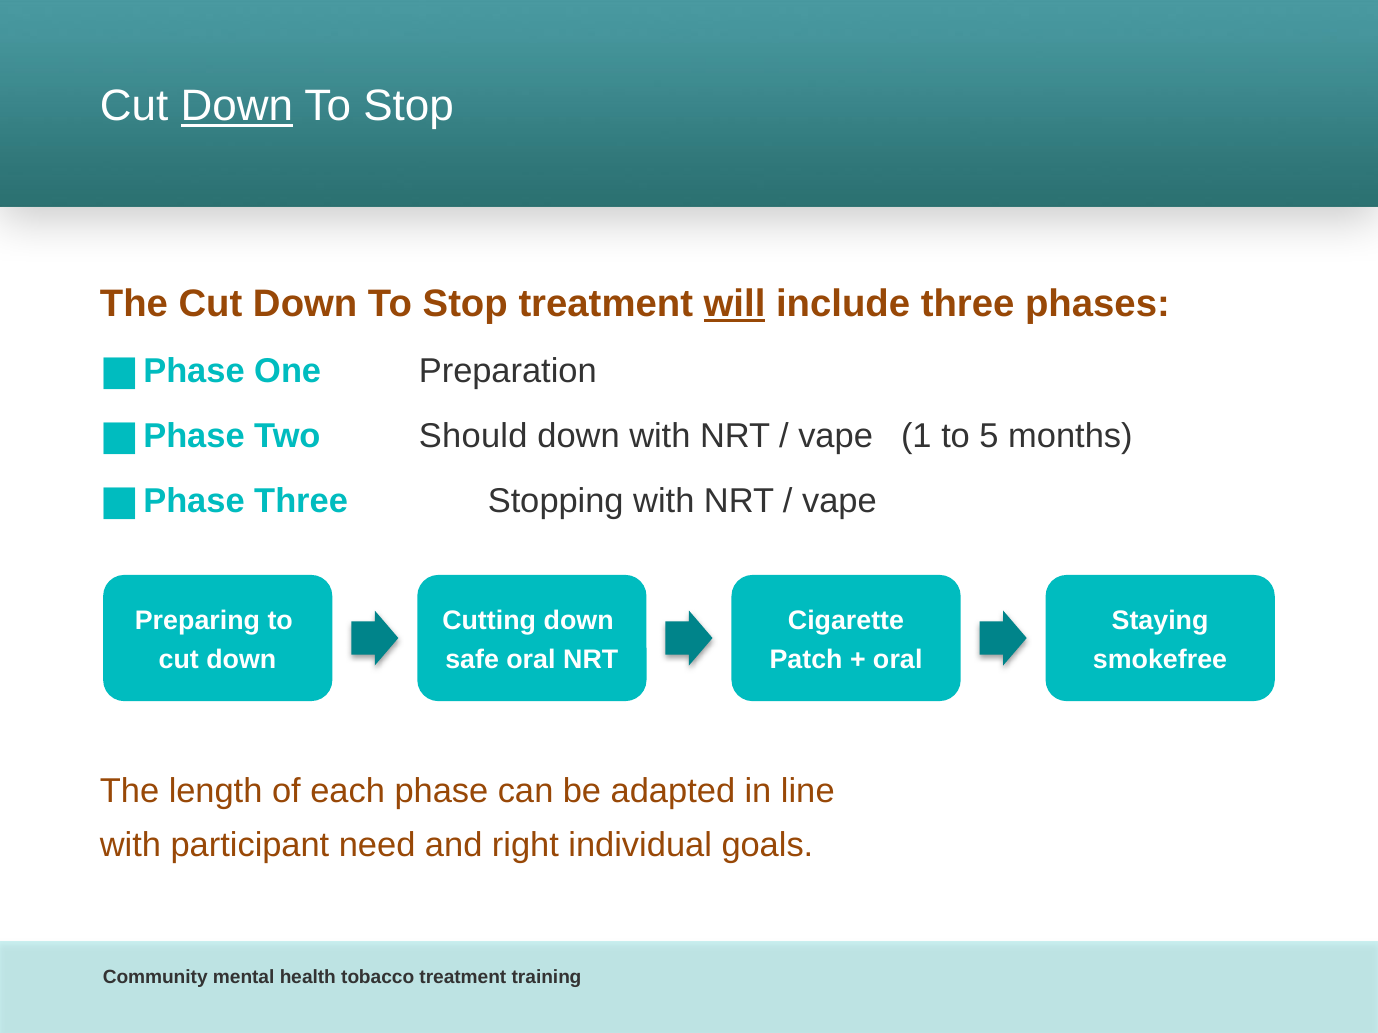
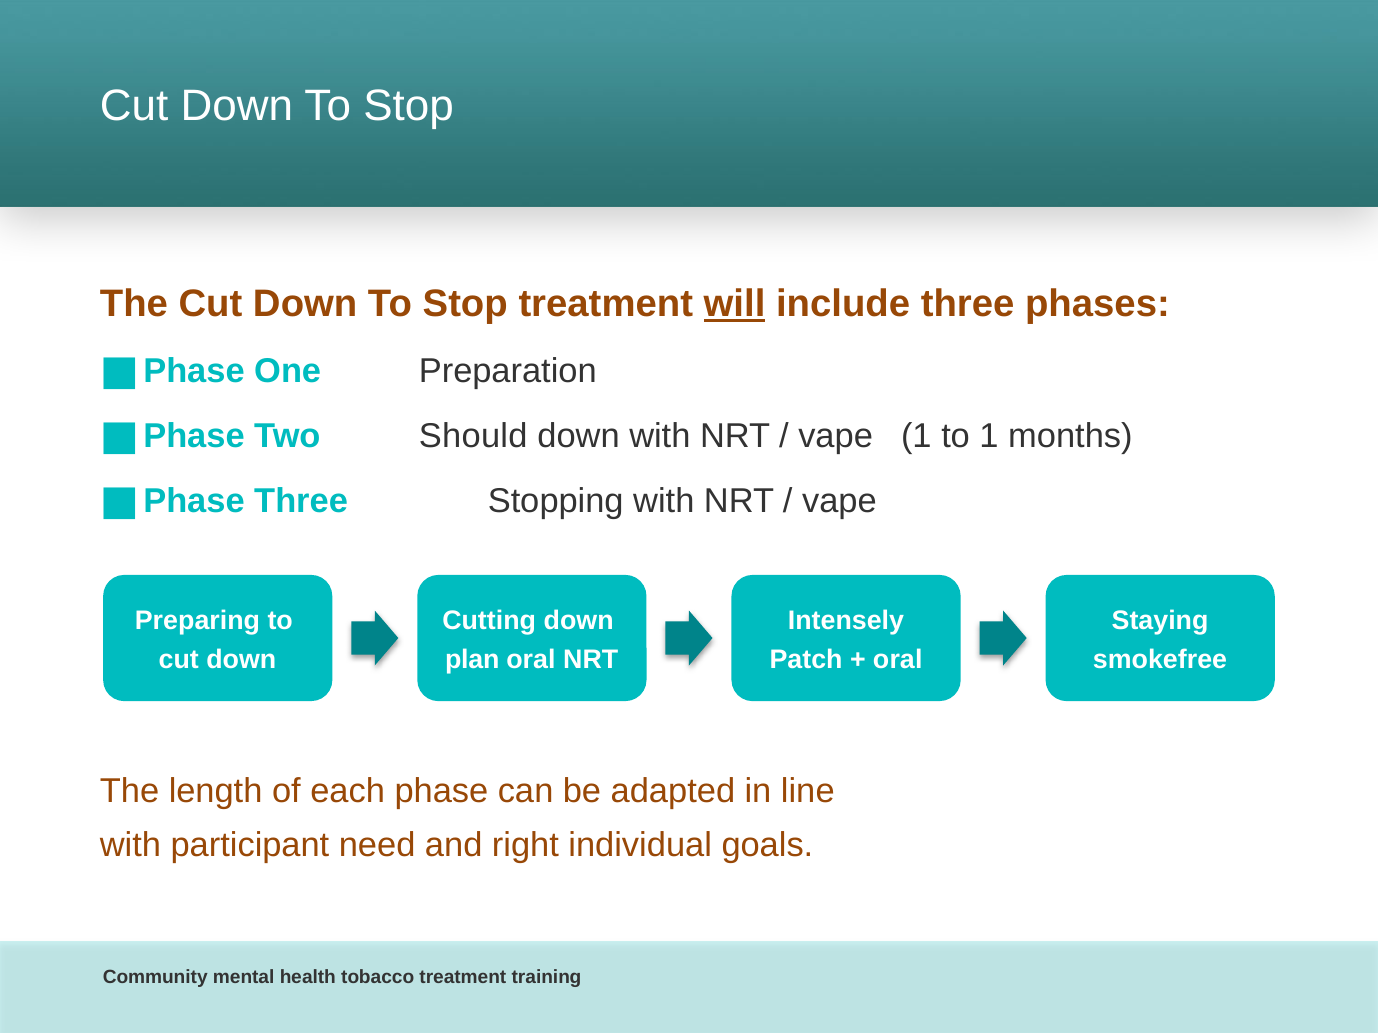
Down underline: present -> none (237, 106)
to 5: 5 -> 1 (989, 437)
Cigarette: Cigarette -> Intensely (846, 621)
safe: safe -> plan (472, 660)
